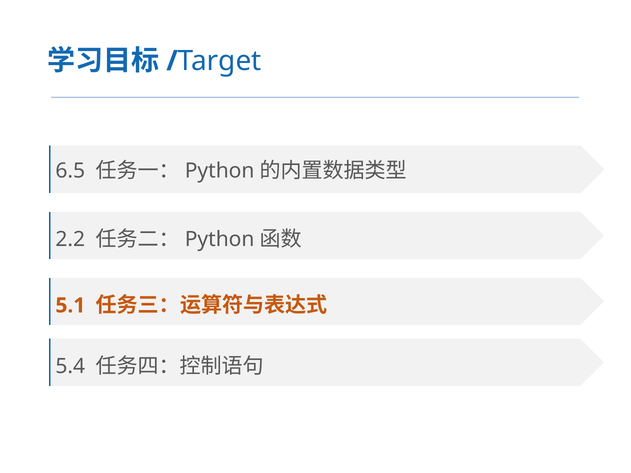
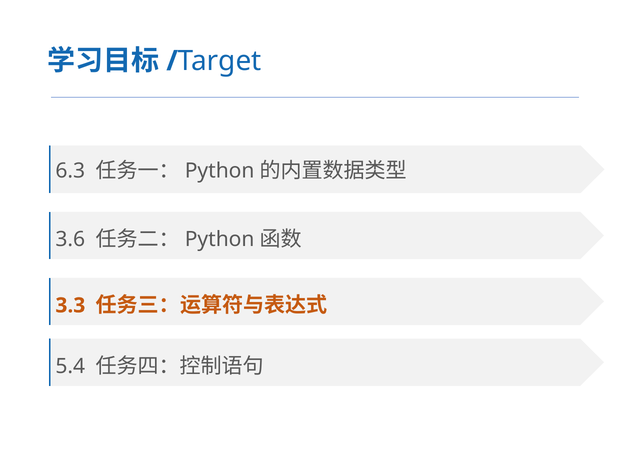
6.5: 6.5 -> 6.3 (70, 171)
2.2: 2.2 -> 3.6 (70, 240)
5.1: 5.1 -> 3.3 (70, 306)
